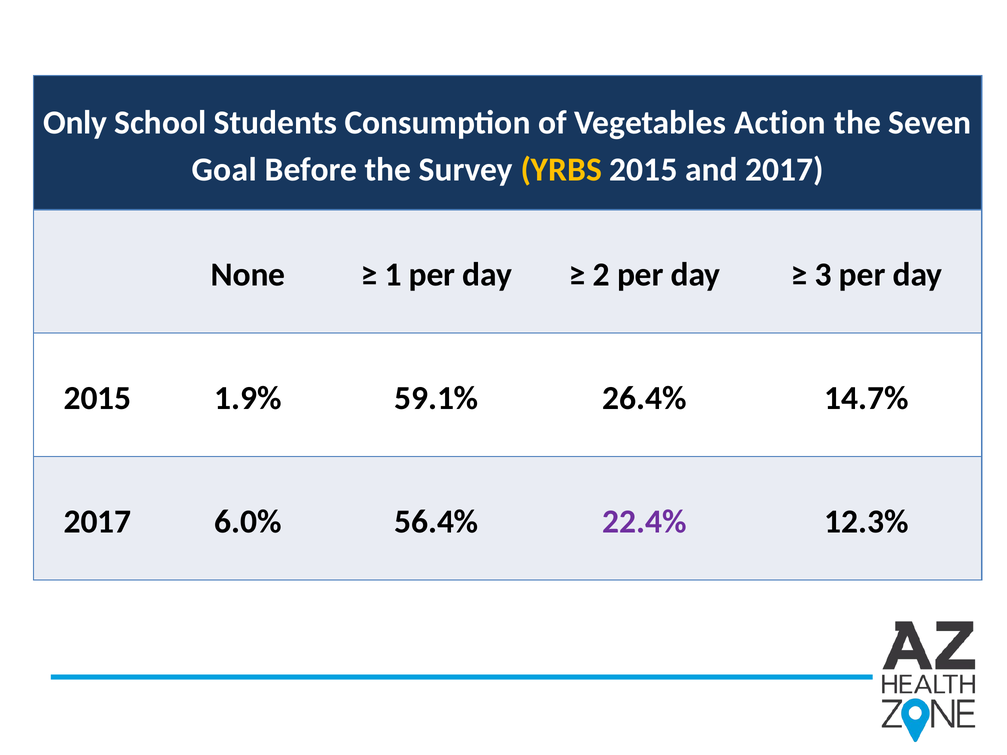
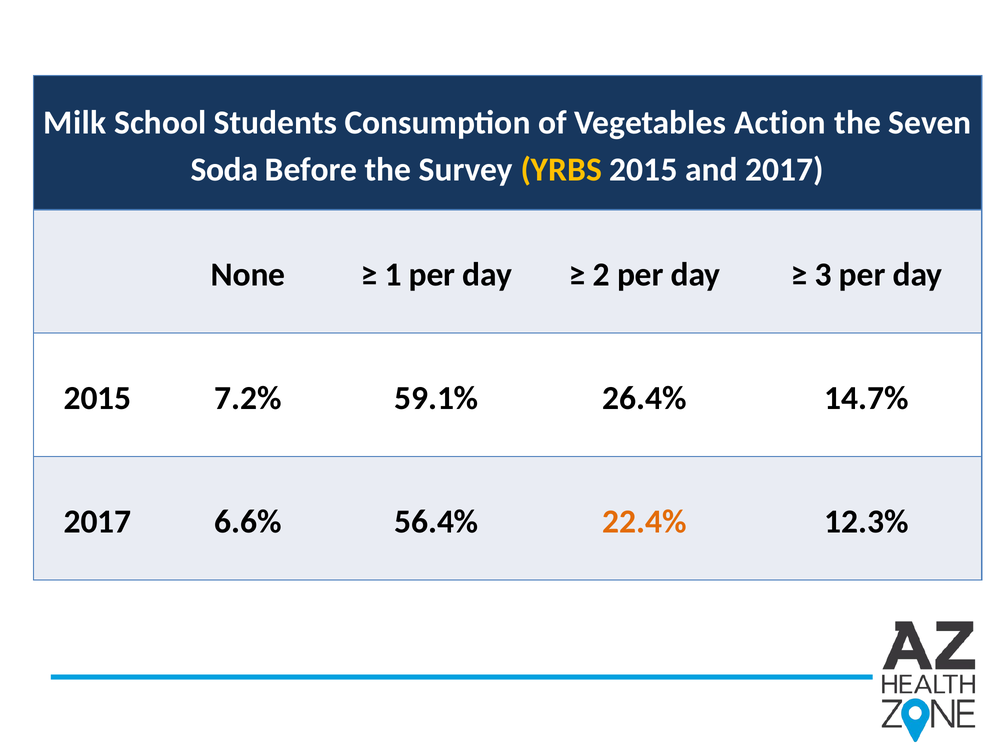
Only: Only -> Milk (75, 122)
Goal: Goal -> Soda (225, 170)
1.9%: 1.9% -> 7.2% (248, 398)
6.0%: 6.0% -> 6.6% (248, 522)
22.4% colour: purple -> orange (645, 522)
